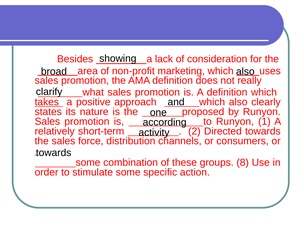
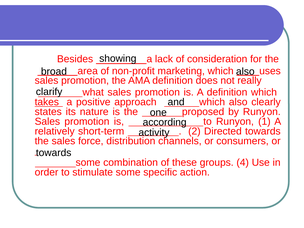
8: 8 -> 4 (243, 163)
